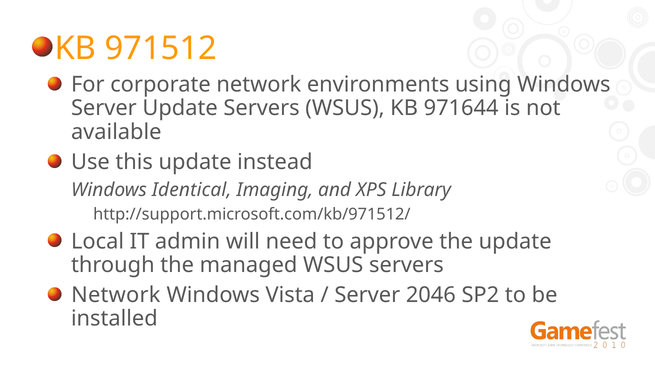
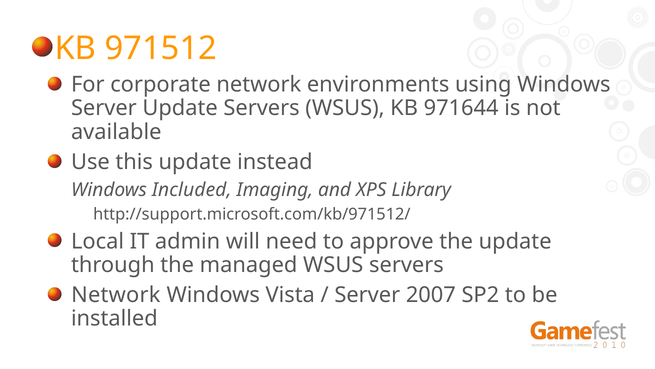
Identical: Identical -> Included (192, 190)
2046: 2046 -> 2007 (431, 295)
